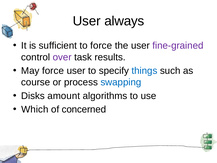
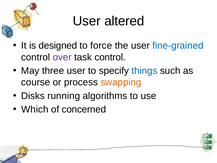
always: always -> altered (124, 21)
sufficient: sufficient -> designed (58, 46)
fine-grained colour: purple -> blue (178, 46)
task results: results -> control (110, 57)
May force: force -> three (53, 71)
swapping colour: blue -> orange (121, 82)
amount: amount -> running (64, 96)
